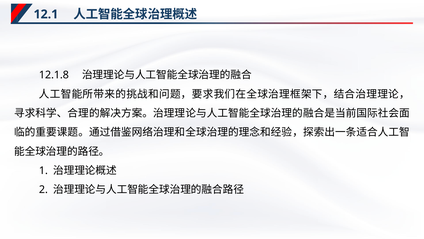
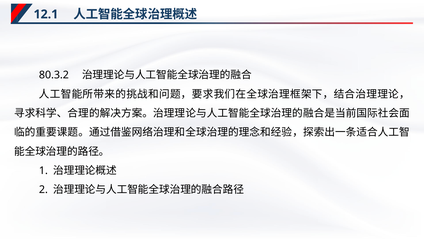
12.1.8: 12.1.8 -> 80.3.2 (54, 75)
